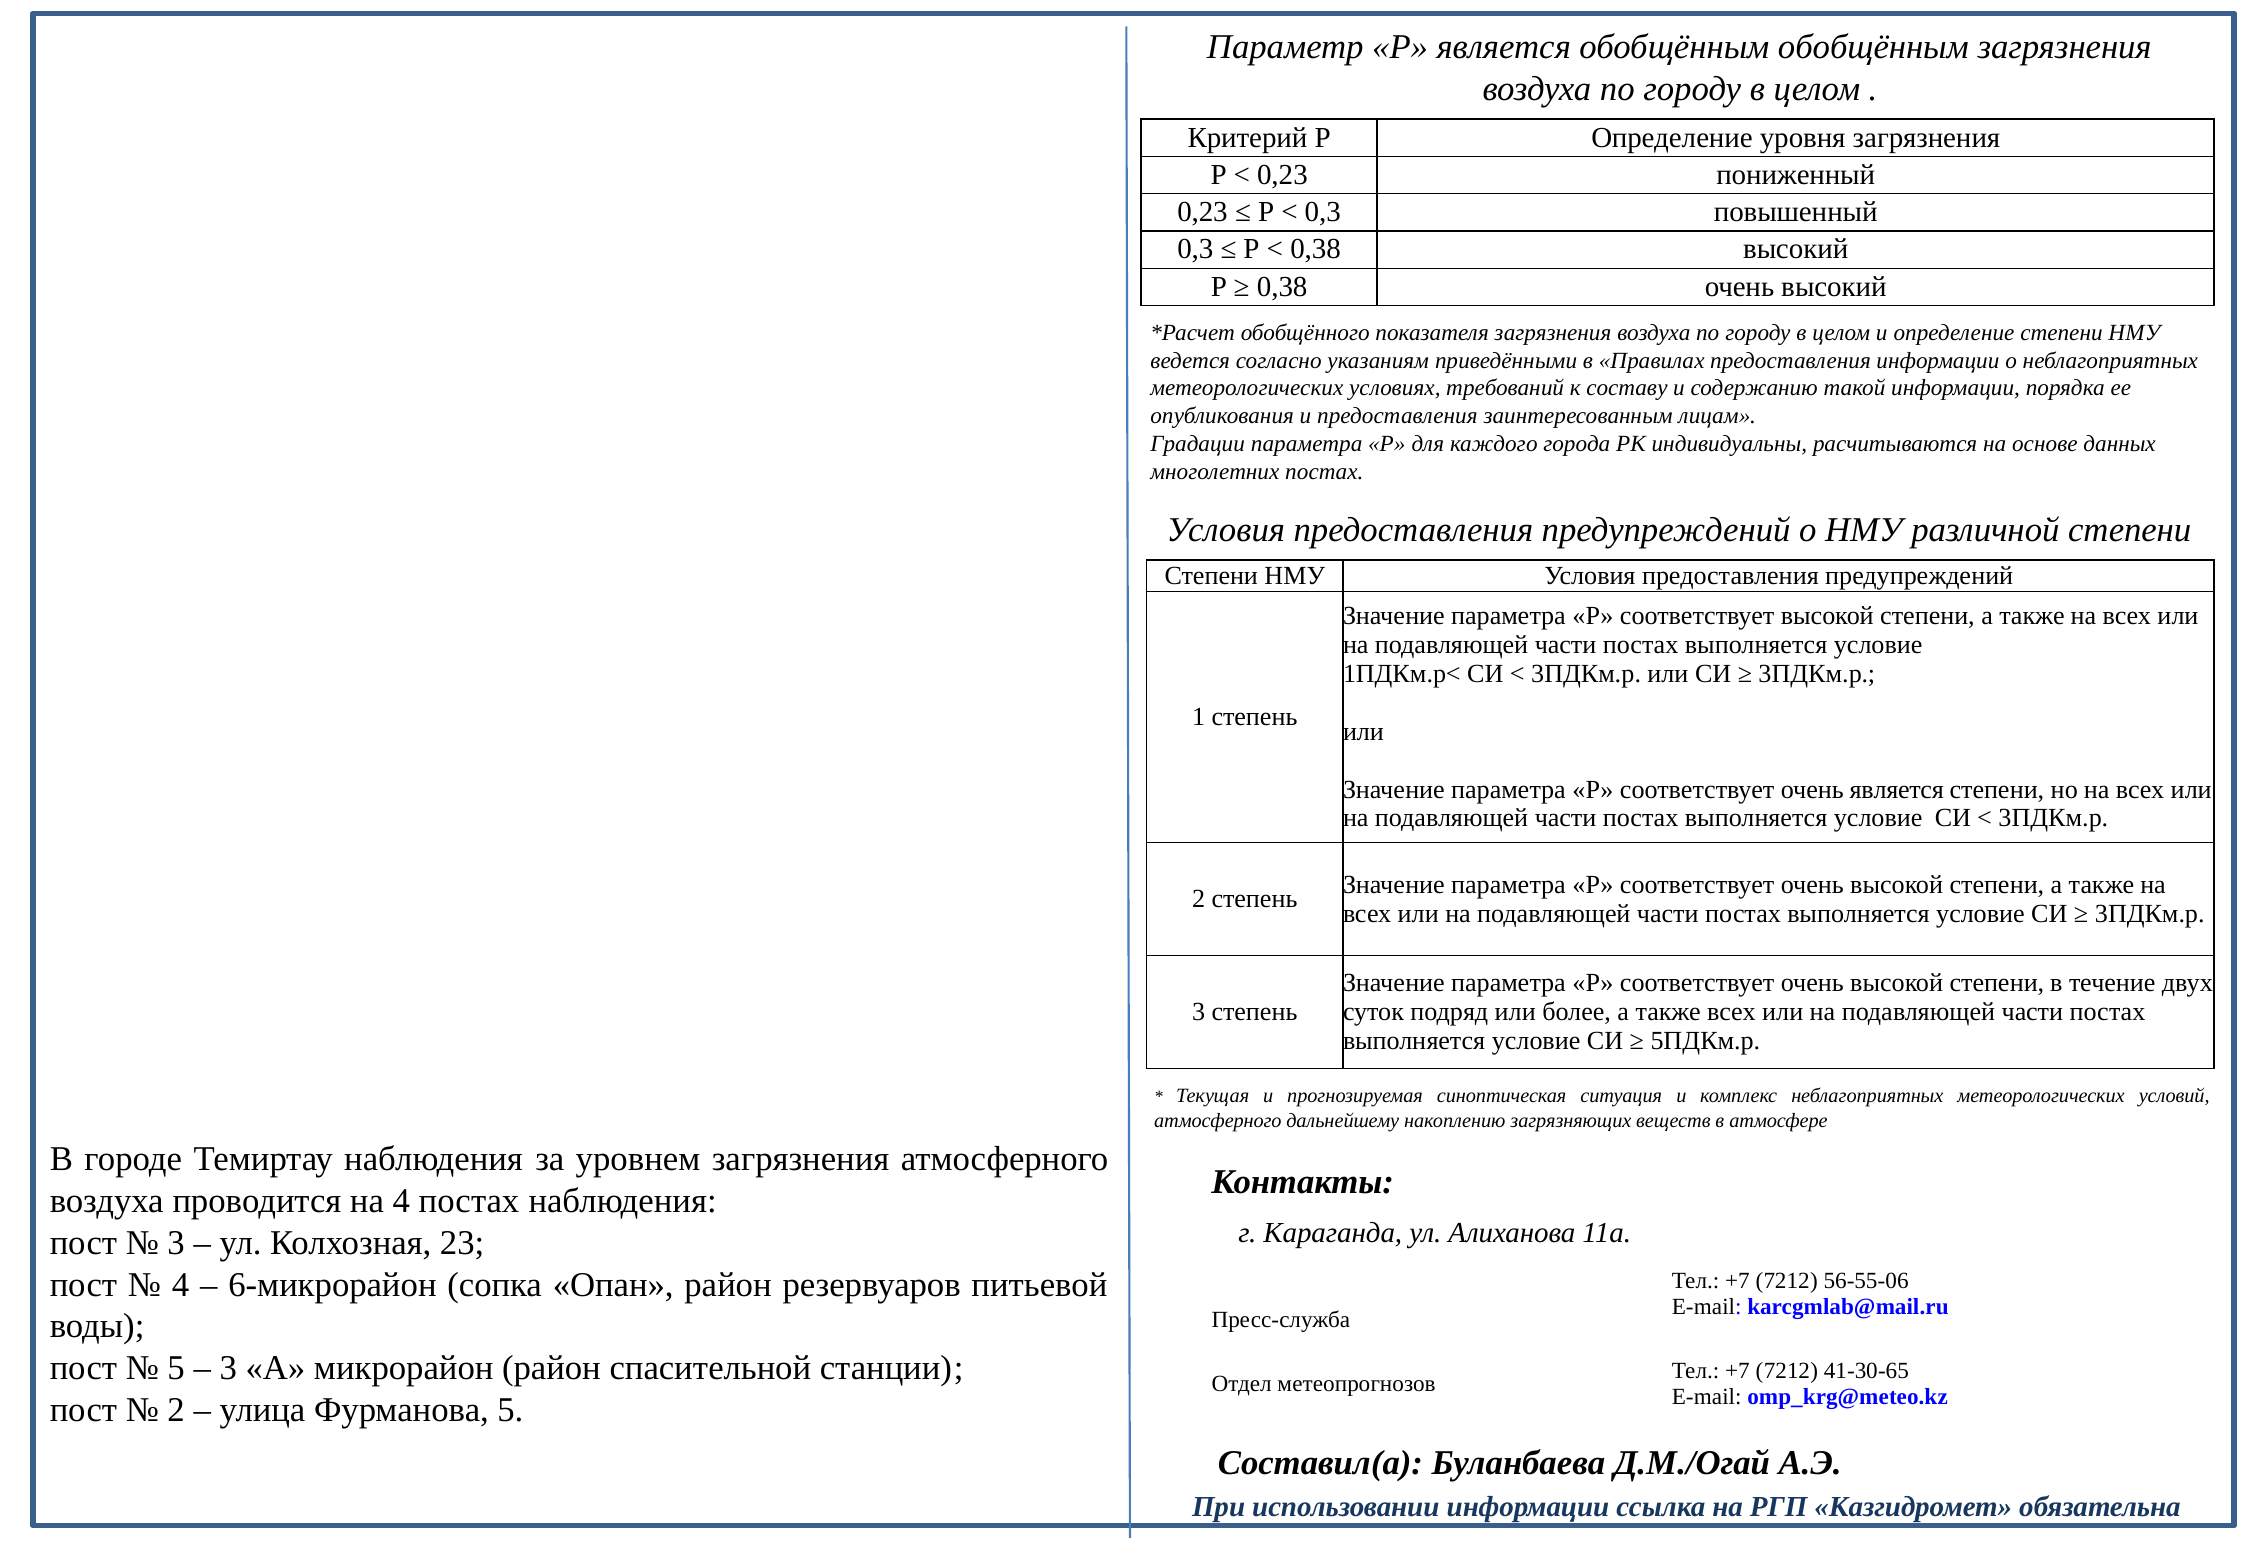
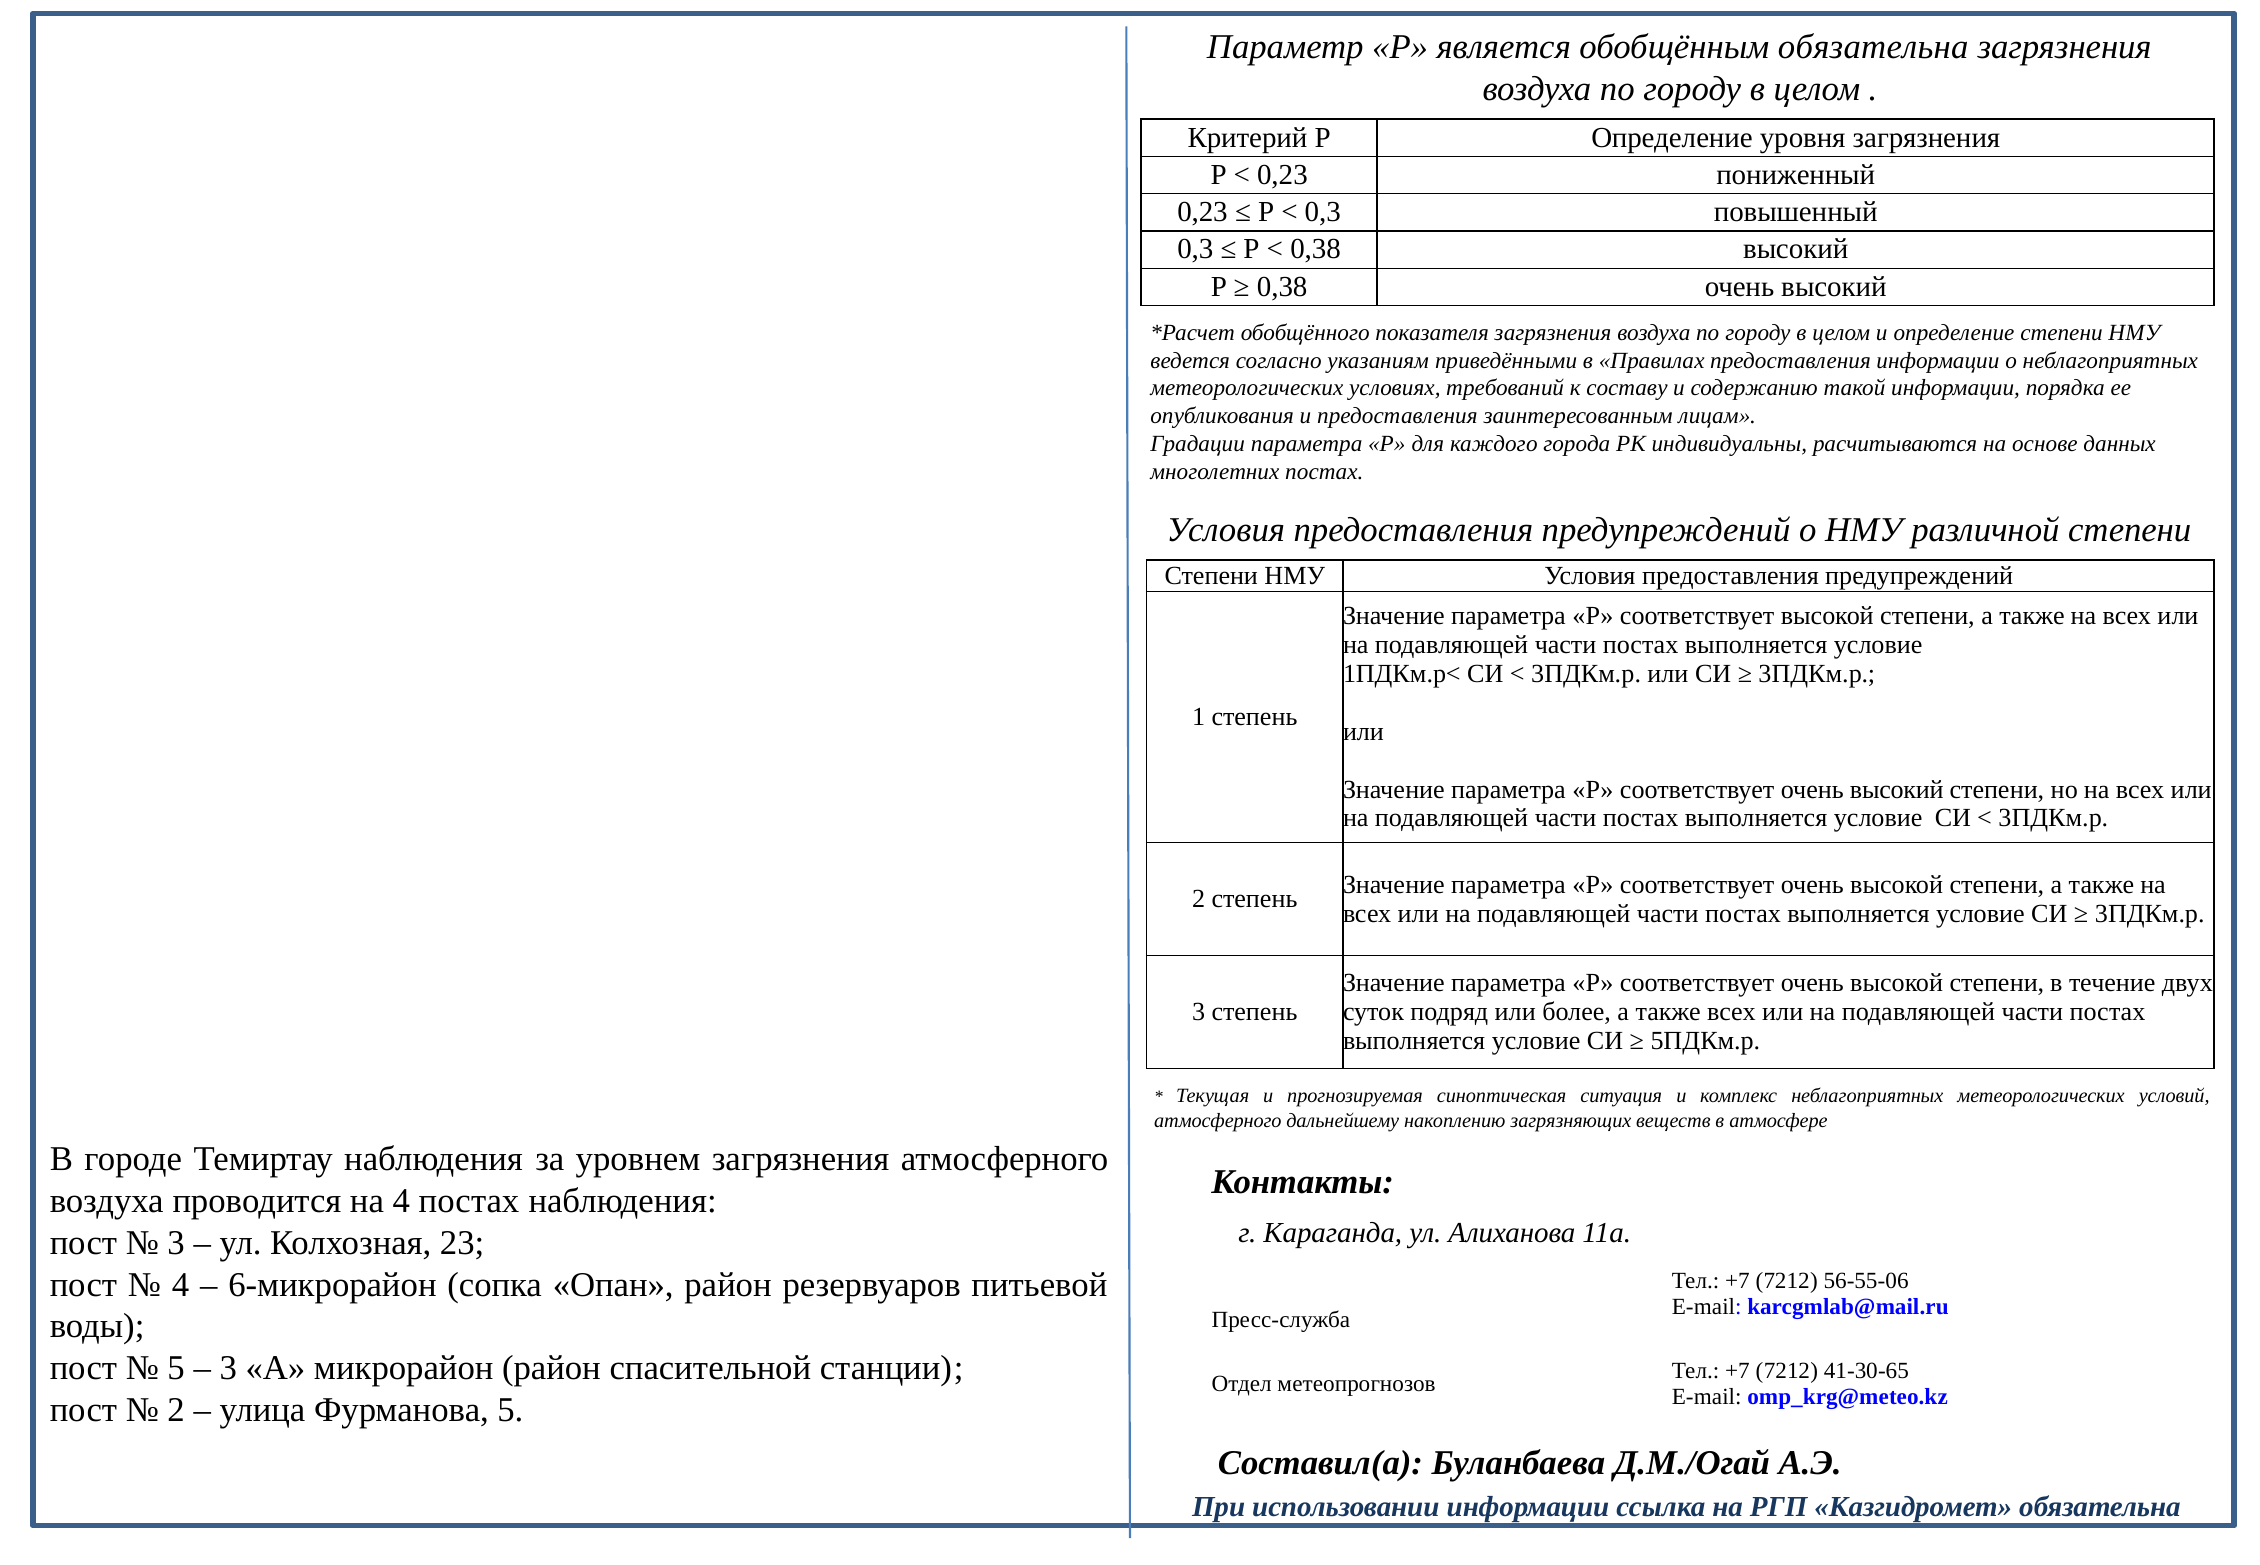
обобщённым обобщённым: обобщённым -> обязательна (1873, 47)
соответствует очень является: является -> высокий (1897, 789)
